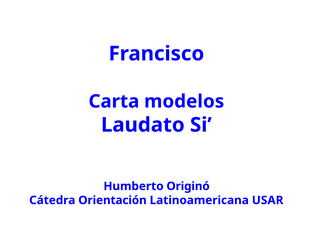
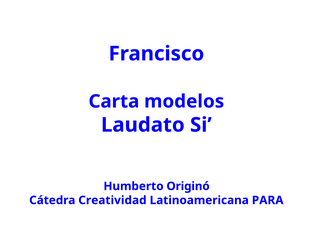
Orientación: Orientación -> Creatividad (112, 201)
USAR: USAR -> PARA (268, 201)
